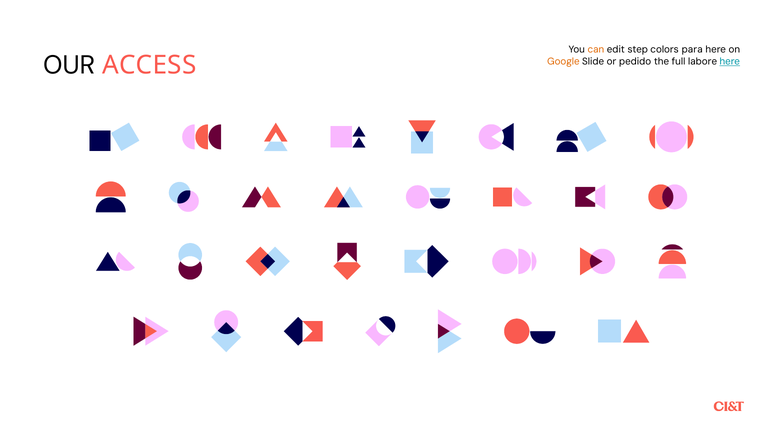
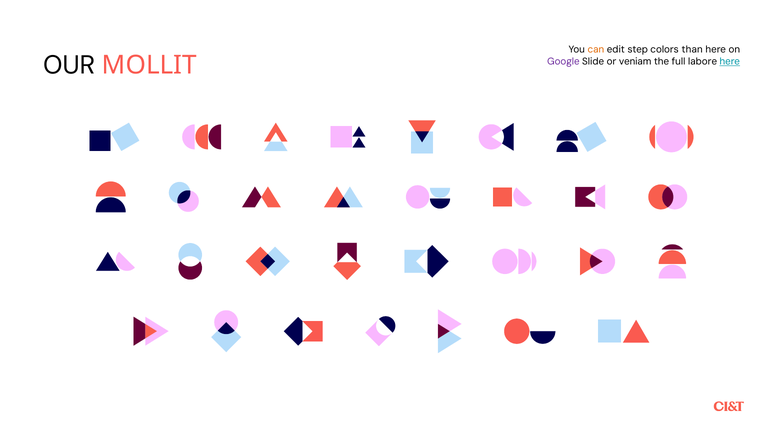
para: para -> than (692, 50)
ACCESS: ACCESS -> MOLLIT (149, 65)
Google colour: orange -> purple (563, 61)
pedido: pedido -> veniam (635, 61)
